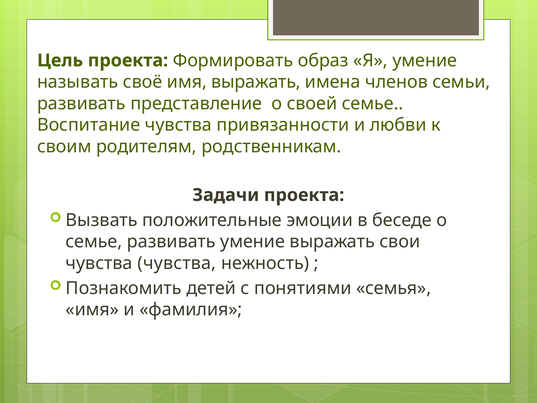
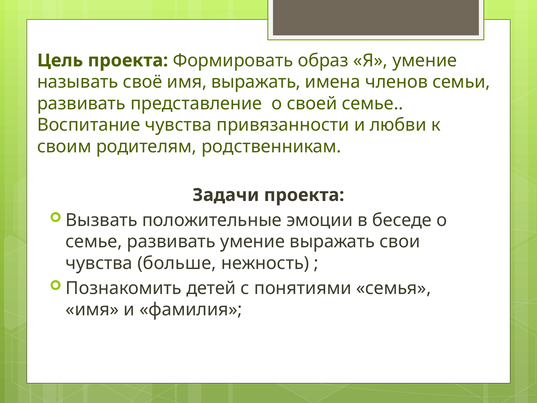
чувства чувства: чувства -> больше (177, 263)
